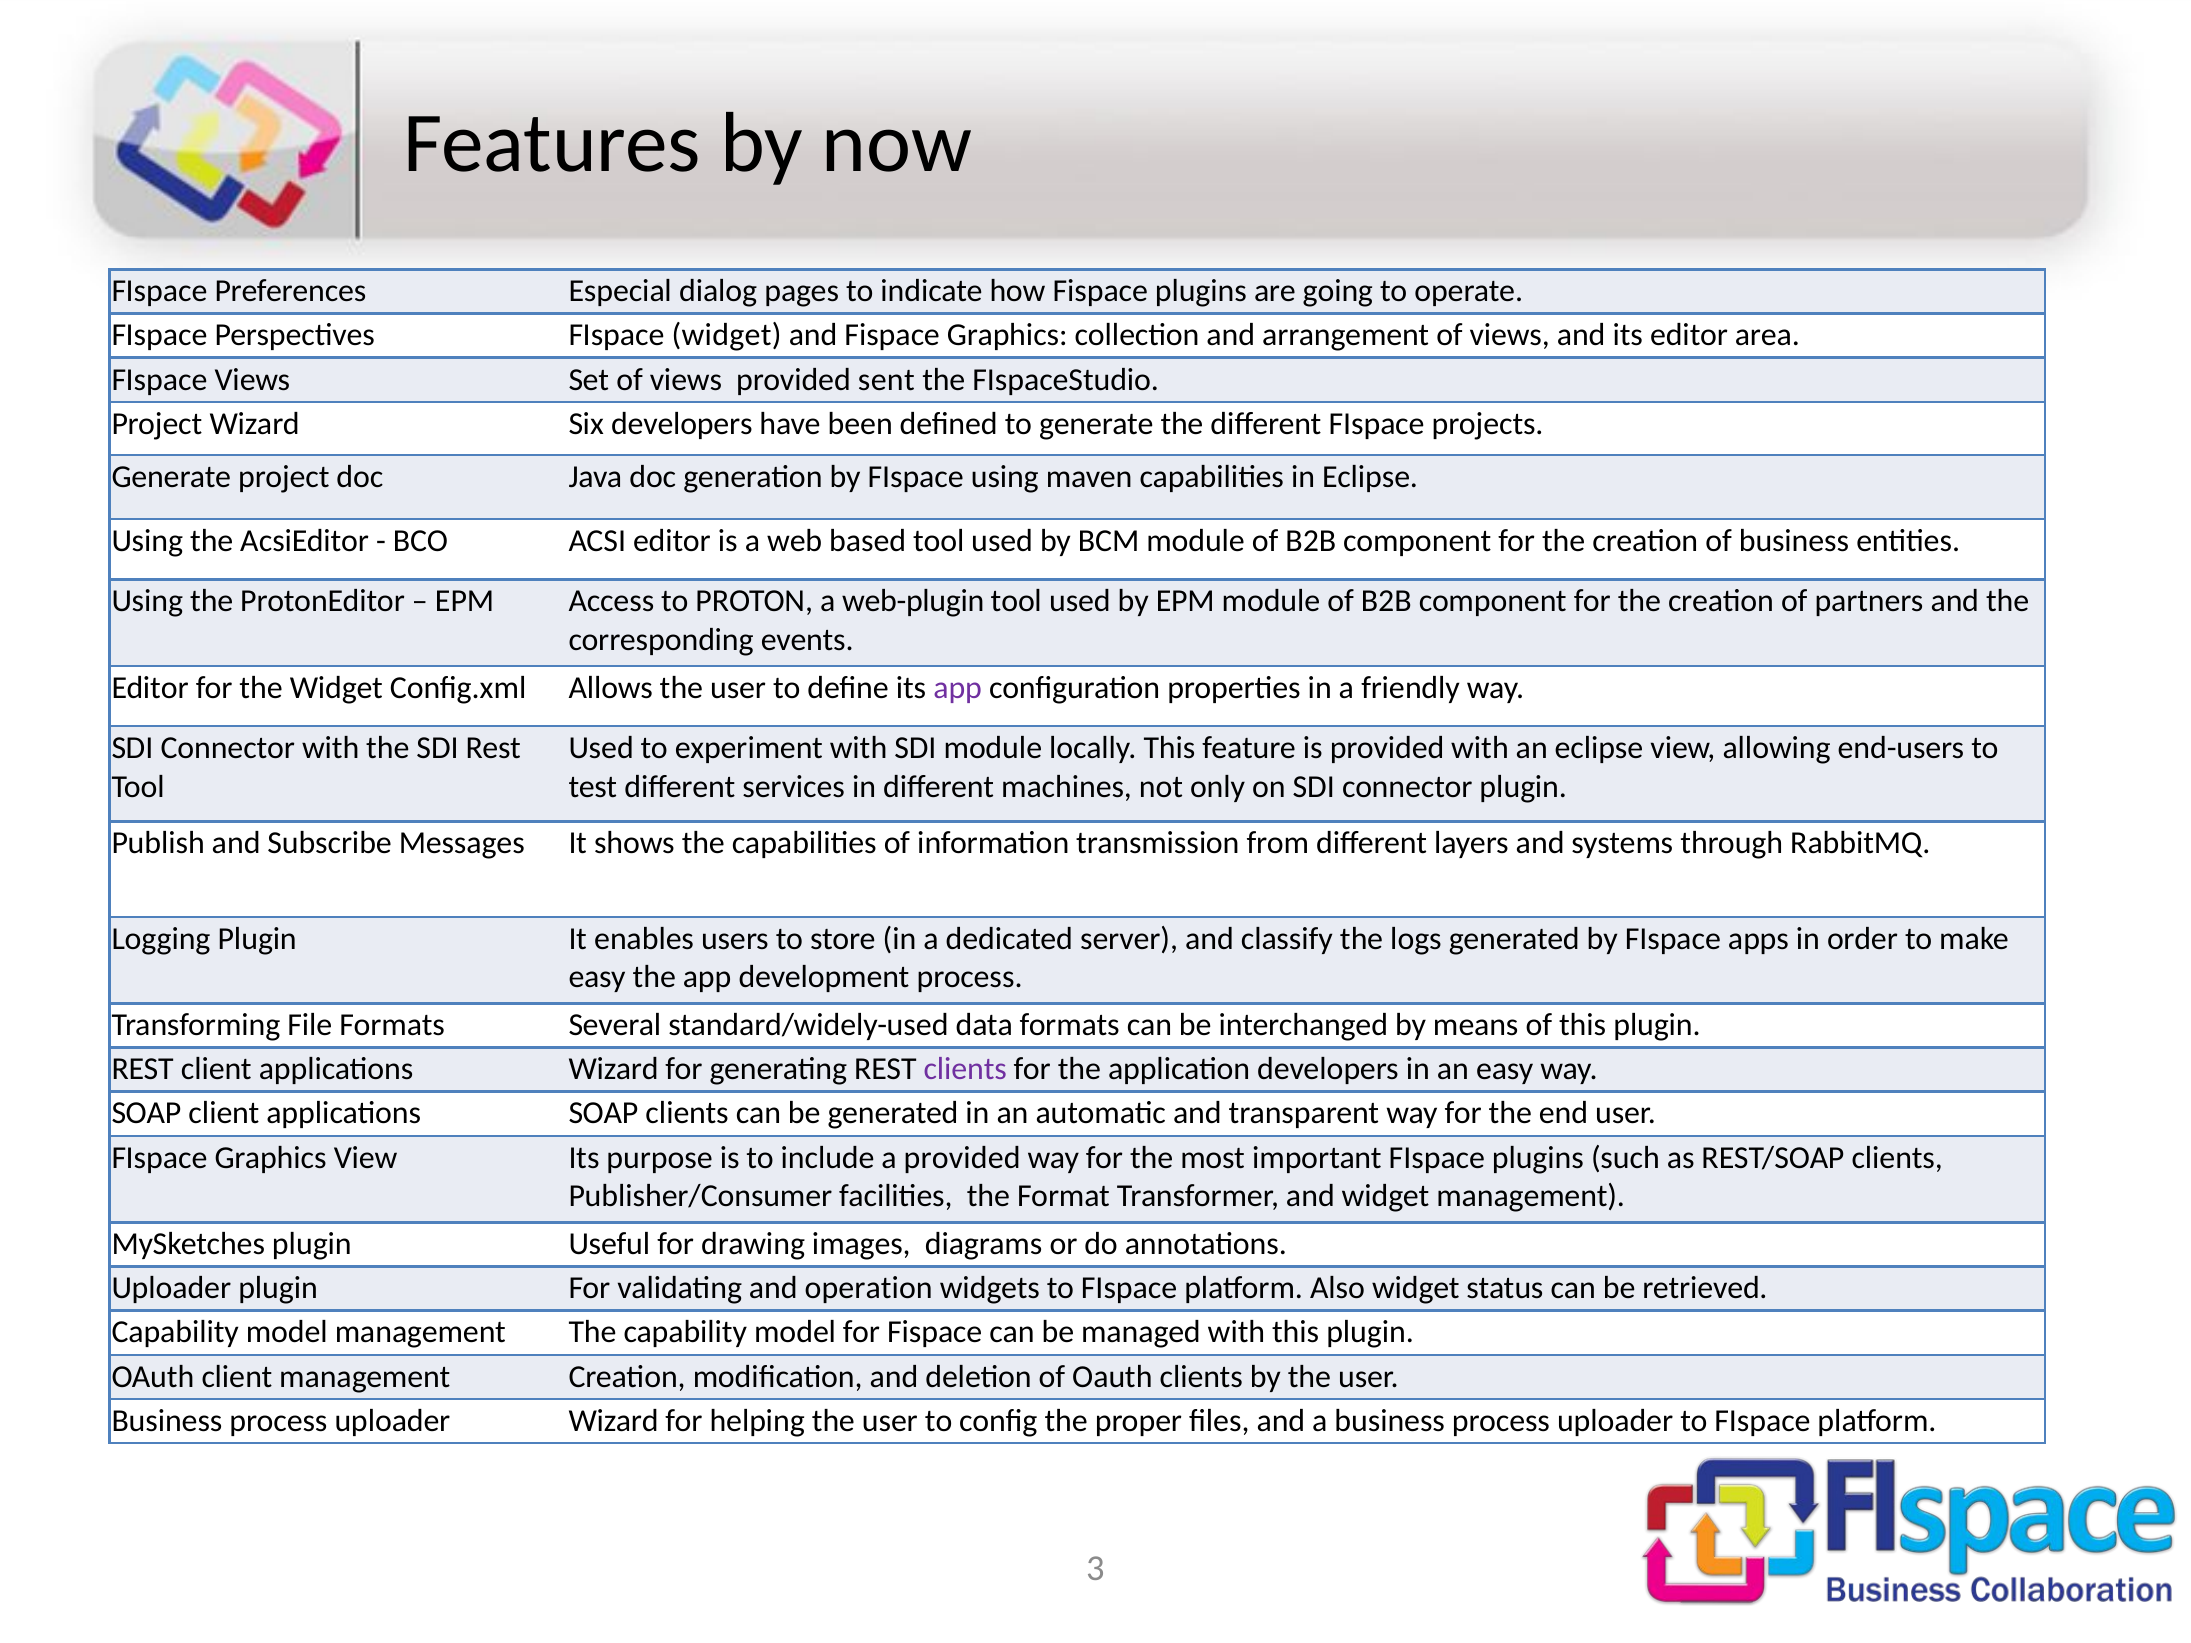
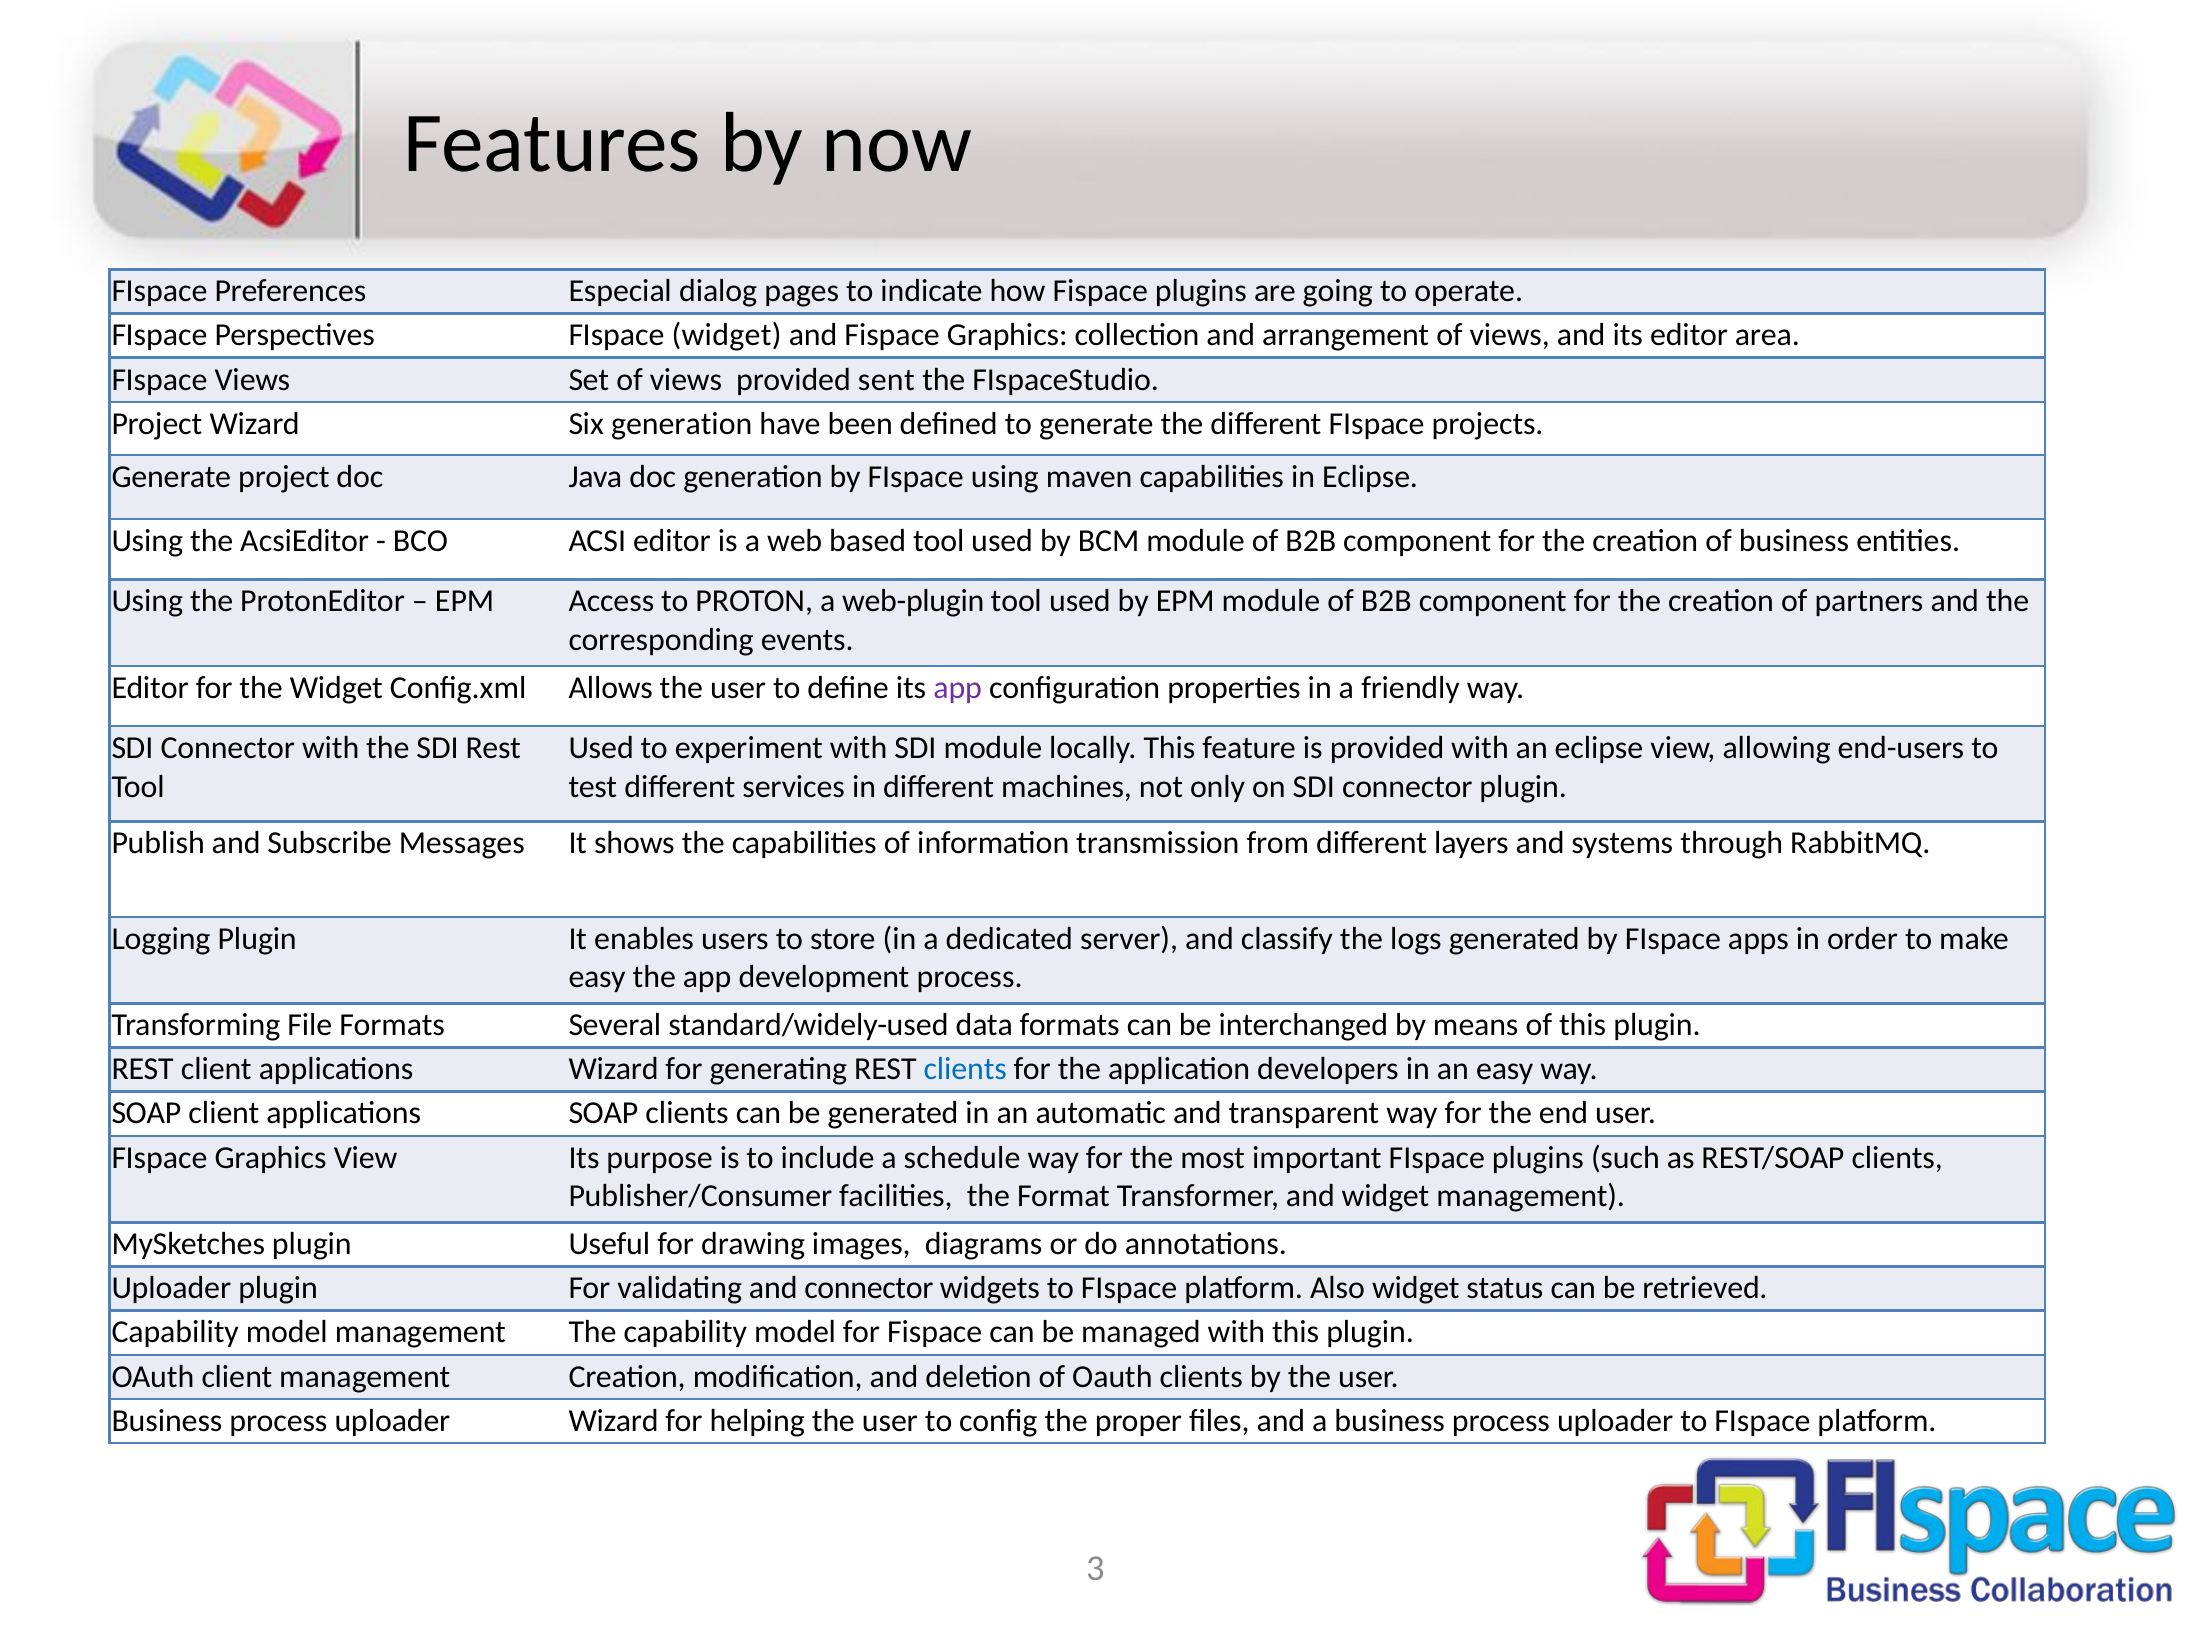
Six developers: developers -> generation (682, 424)
clients colour: purple -> blue (965, 1069)
a provided: provided -> schedule (962, 1158)
and operation: operation -> connector (869, 1288)
